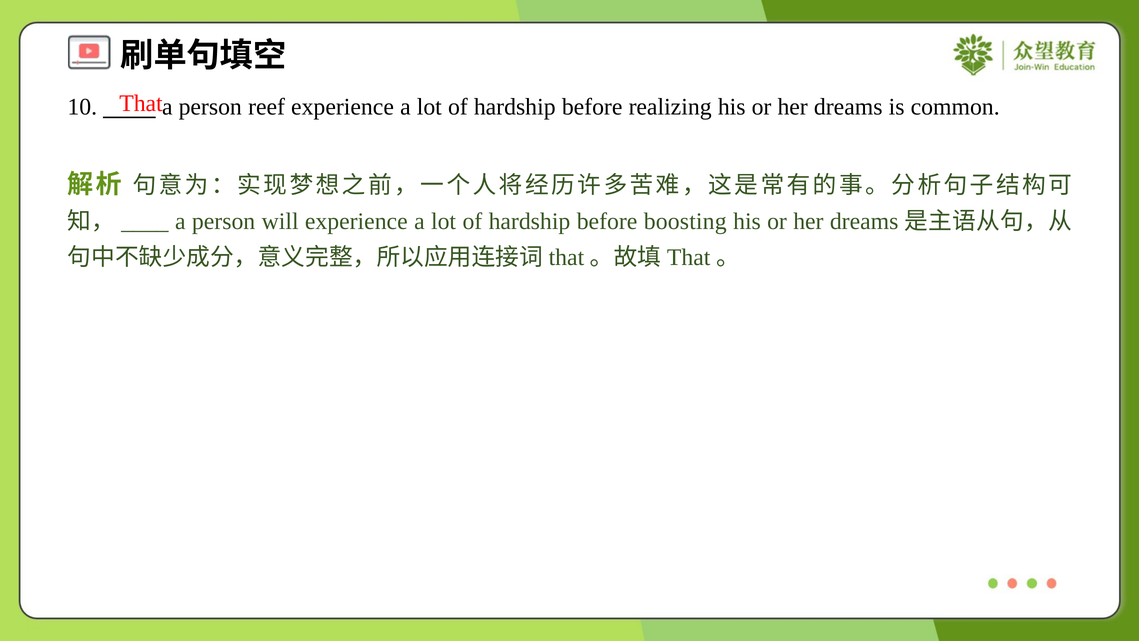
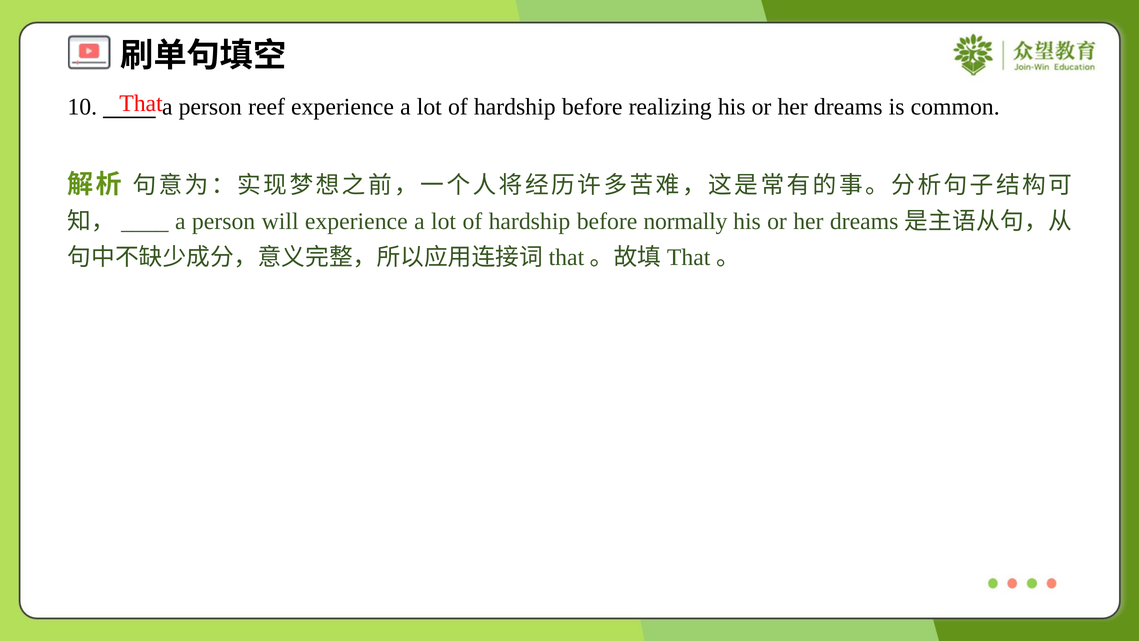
boosting: boosting -> normally (685, 221)
